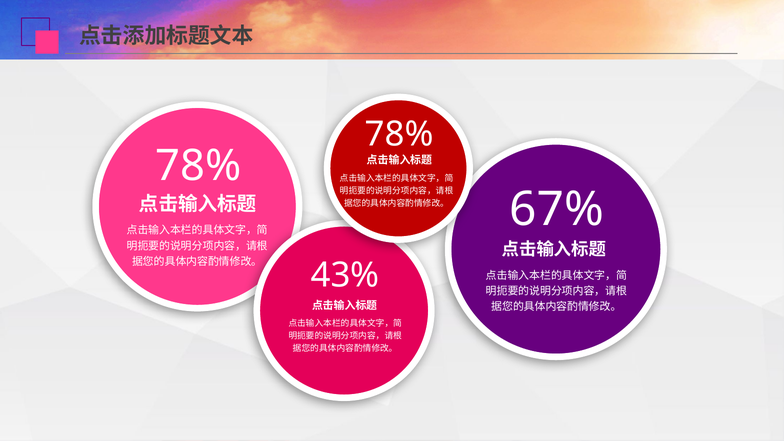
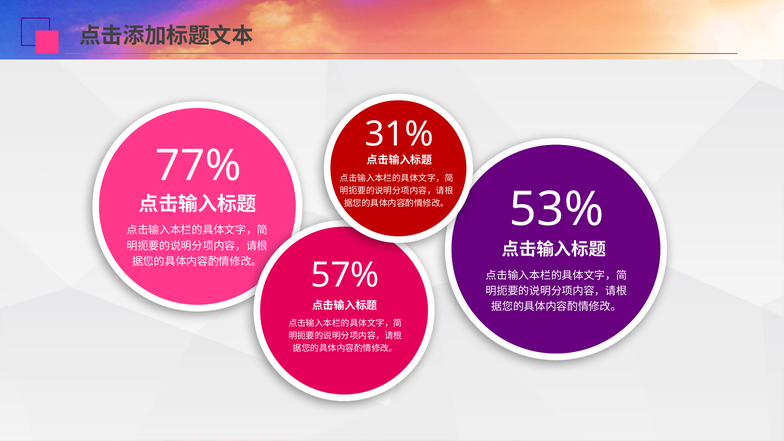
78%: 78% -> 31% (399, 134)
78%: 78% -> 77% (198, 166)
67%: 67% -> 53% (557, 209)
43%: 43% -> 57% (345, 275)
